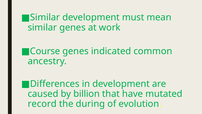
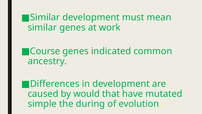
billion: billion -> would (87, 93)
record: record -> simple (42, 103)
